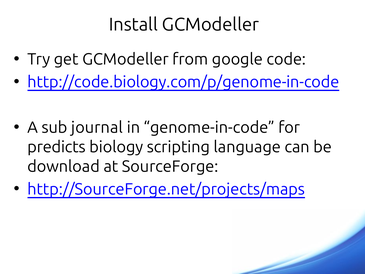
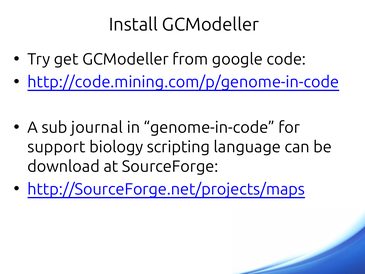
http://code.biology.com/p/genome-in-code: http://code.biology.com/p/genome-in-code -> http://code.mining.com/p/genome-in-code (183, 82)
predicts: predicts -> support (56, 147)
